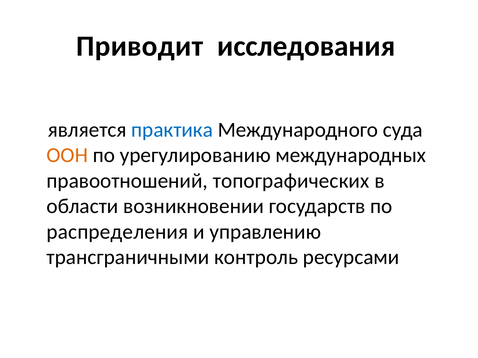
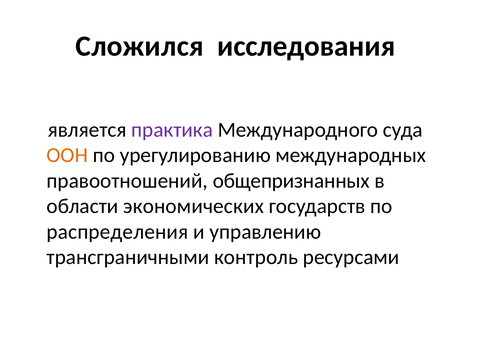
Приводит: Приводит -> Сложился (140, 46)
практика colour: blue -> purple (172, 130)
топографических: топографических -> общепризнанных (291, 181)
возникновении: возникновении -> экономических (194, 207)
